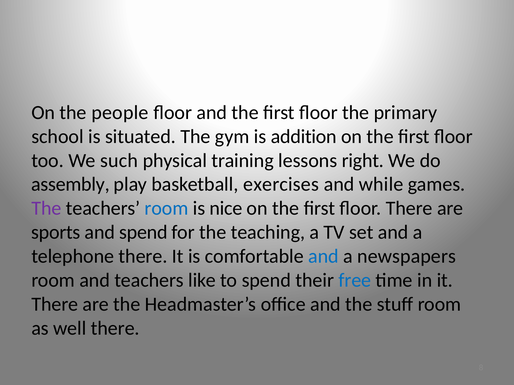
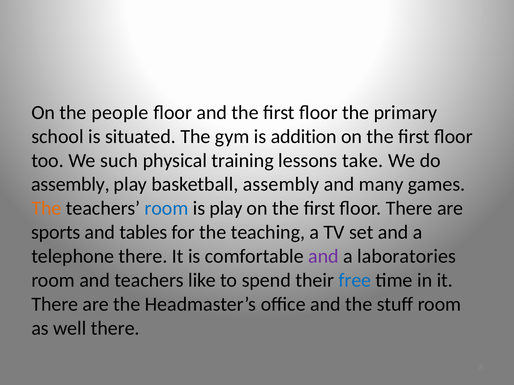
right: right -> take (363, 161)
basketball exercises: exercises -> assembly (281, 185)
while: while -> many (381, 185)
The colour: purple -> orange (46, 209)
is nice: nice -> play (226, 209)
and spend: spend -> tables (143, 233)
and colour: blue -> purple (323, 257)
newspapers: newspapers -> laboratories (407, 257)
